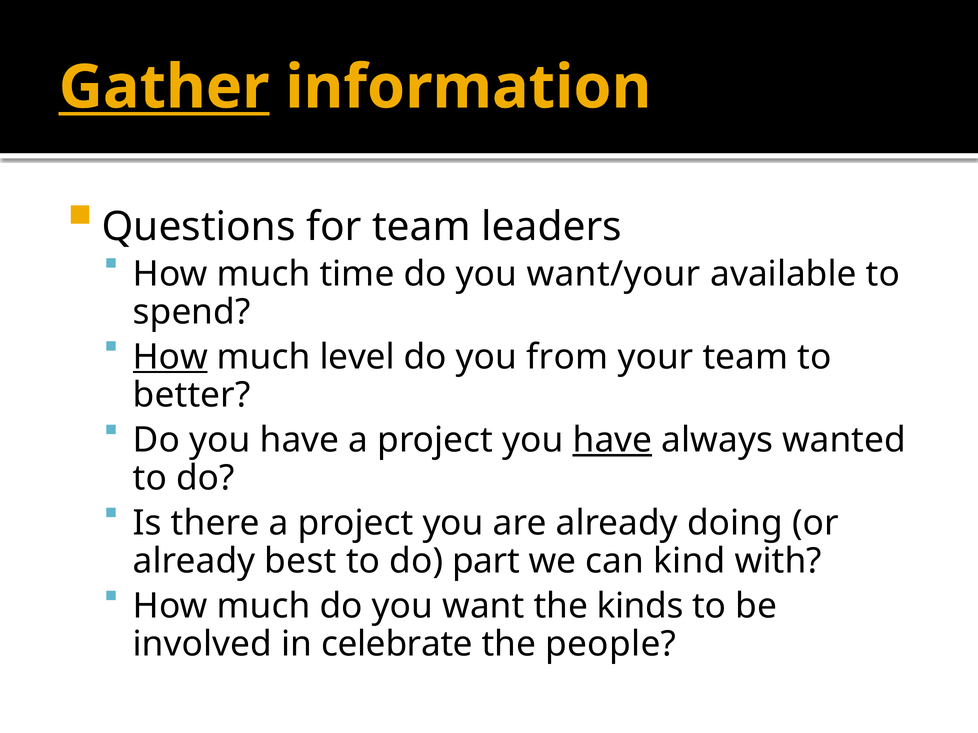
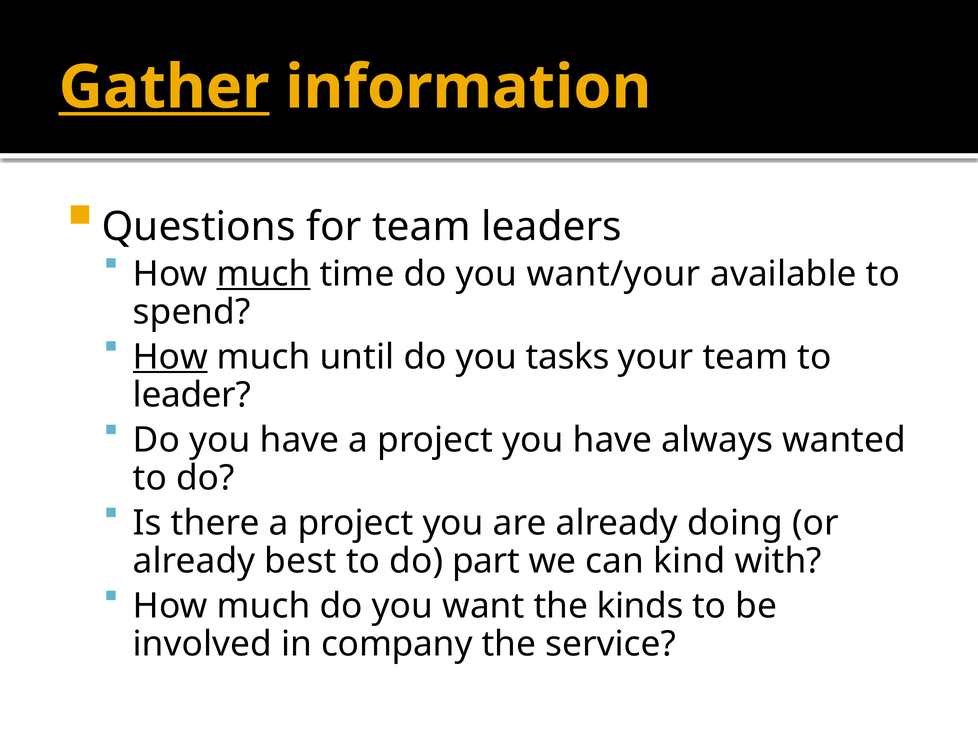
much underline: none -> present (264, 274)
level: level -> until (357, 357)
from: from -> tasks (568, 357)
better: better -> leader (192, 395)
have underline: present -> none (612, 440)
celebrate: celebrate -> company (397, 645)
people: people -> service (611, 645)
